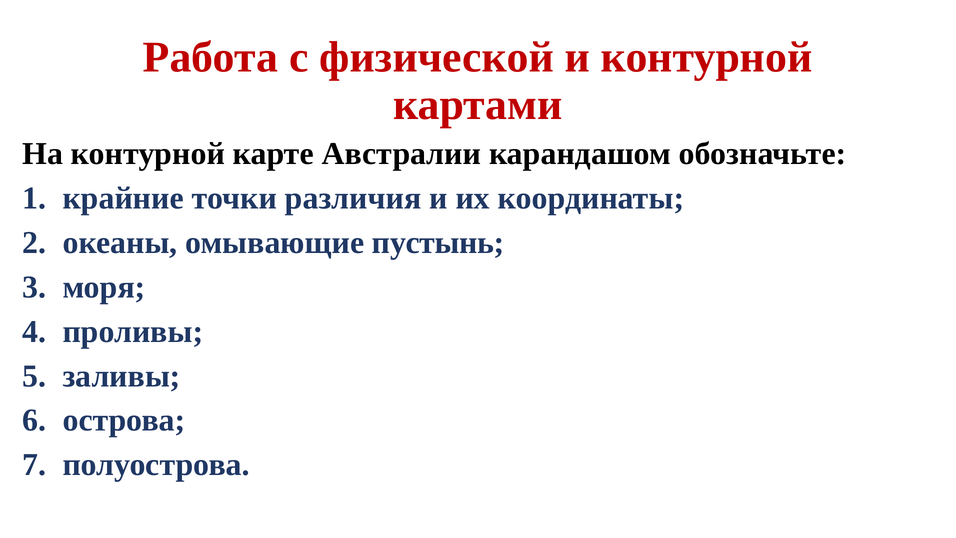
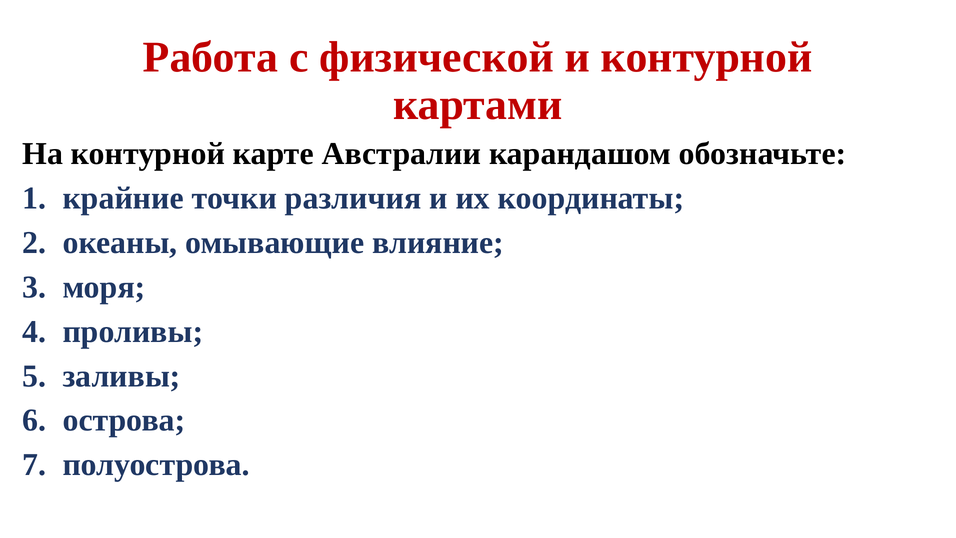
пустынь: пустынь -> влияние (438, 243)
